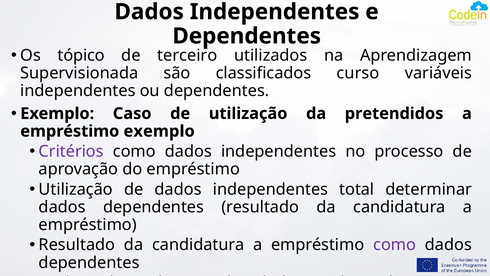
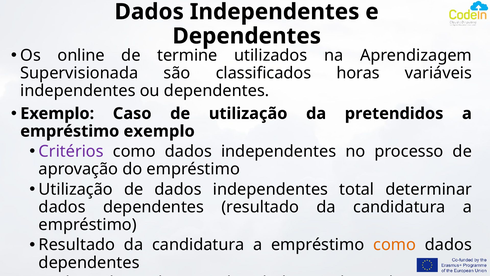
tópico: tópico -> online (81, 55)
terceiro: terceiro -> termine (187, 55)
curso: curso -> horas (358, 73)
como colour: purple -> orange (395, 245)
